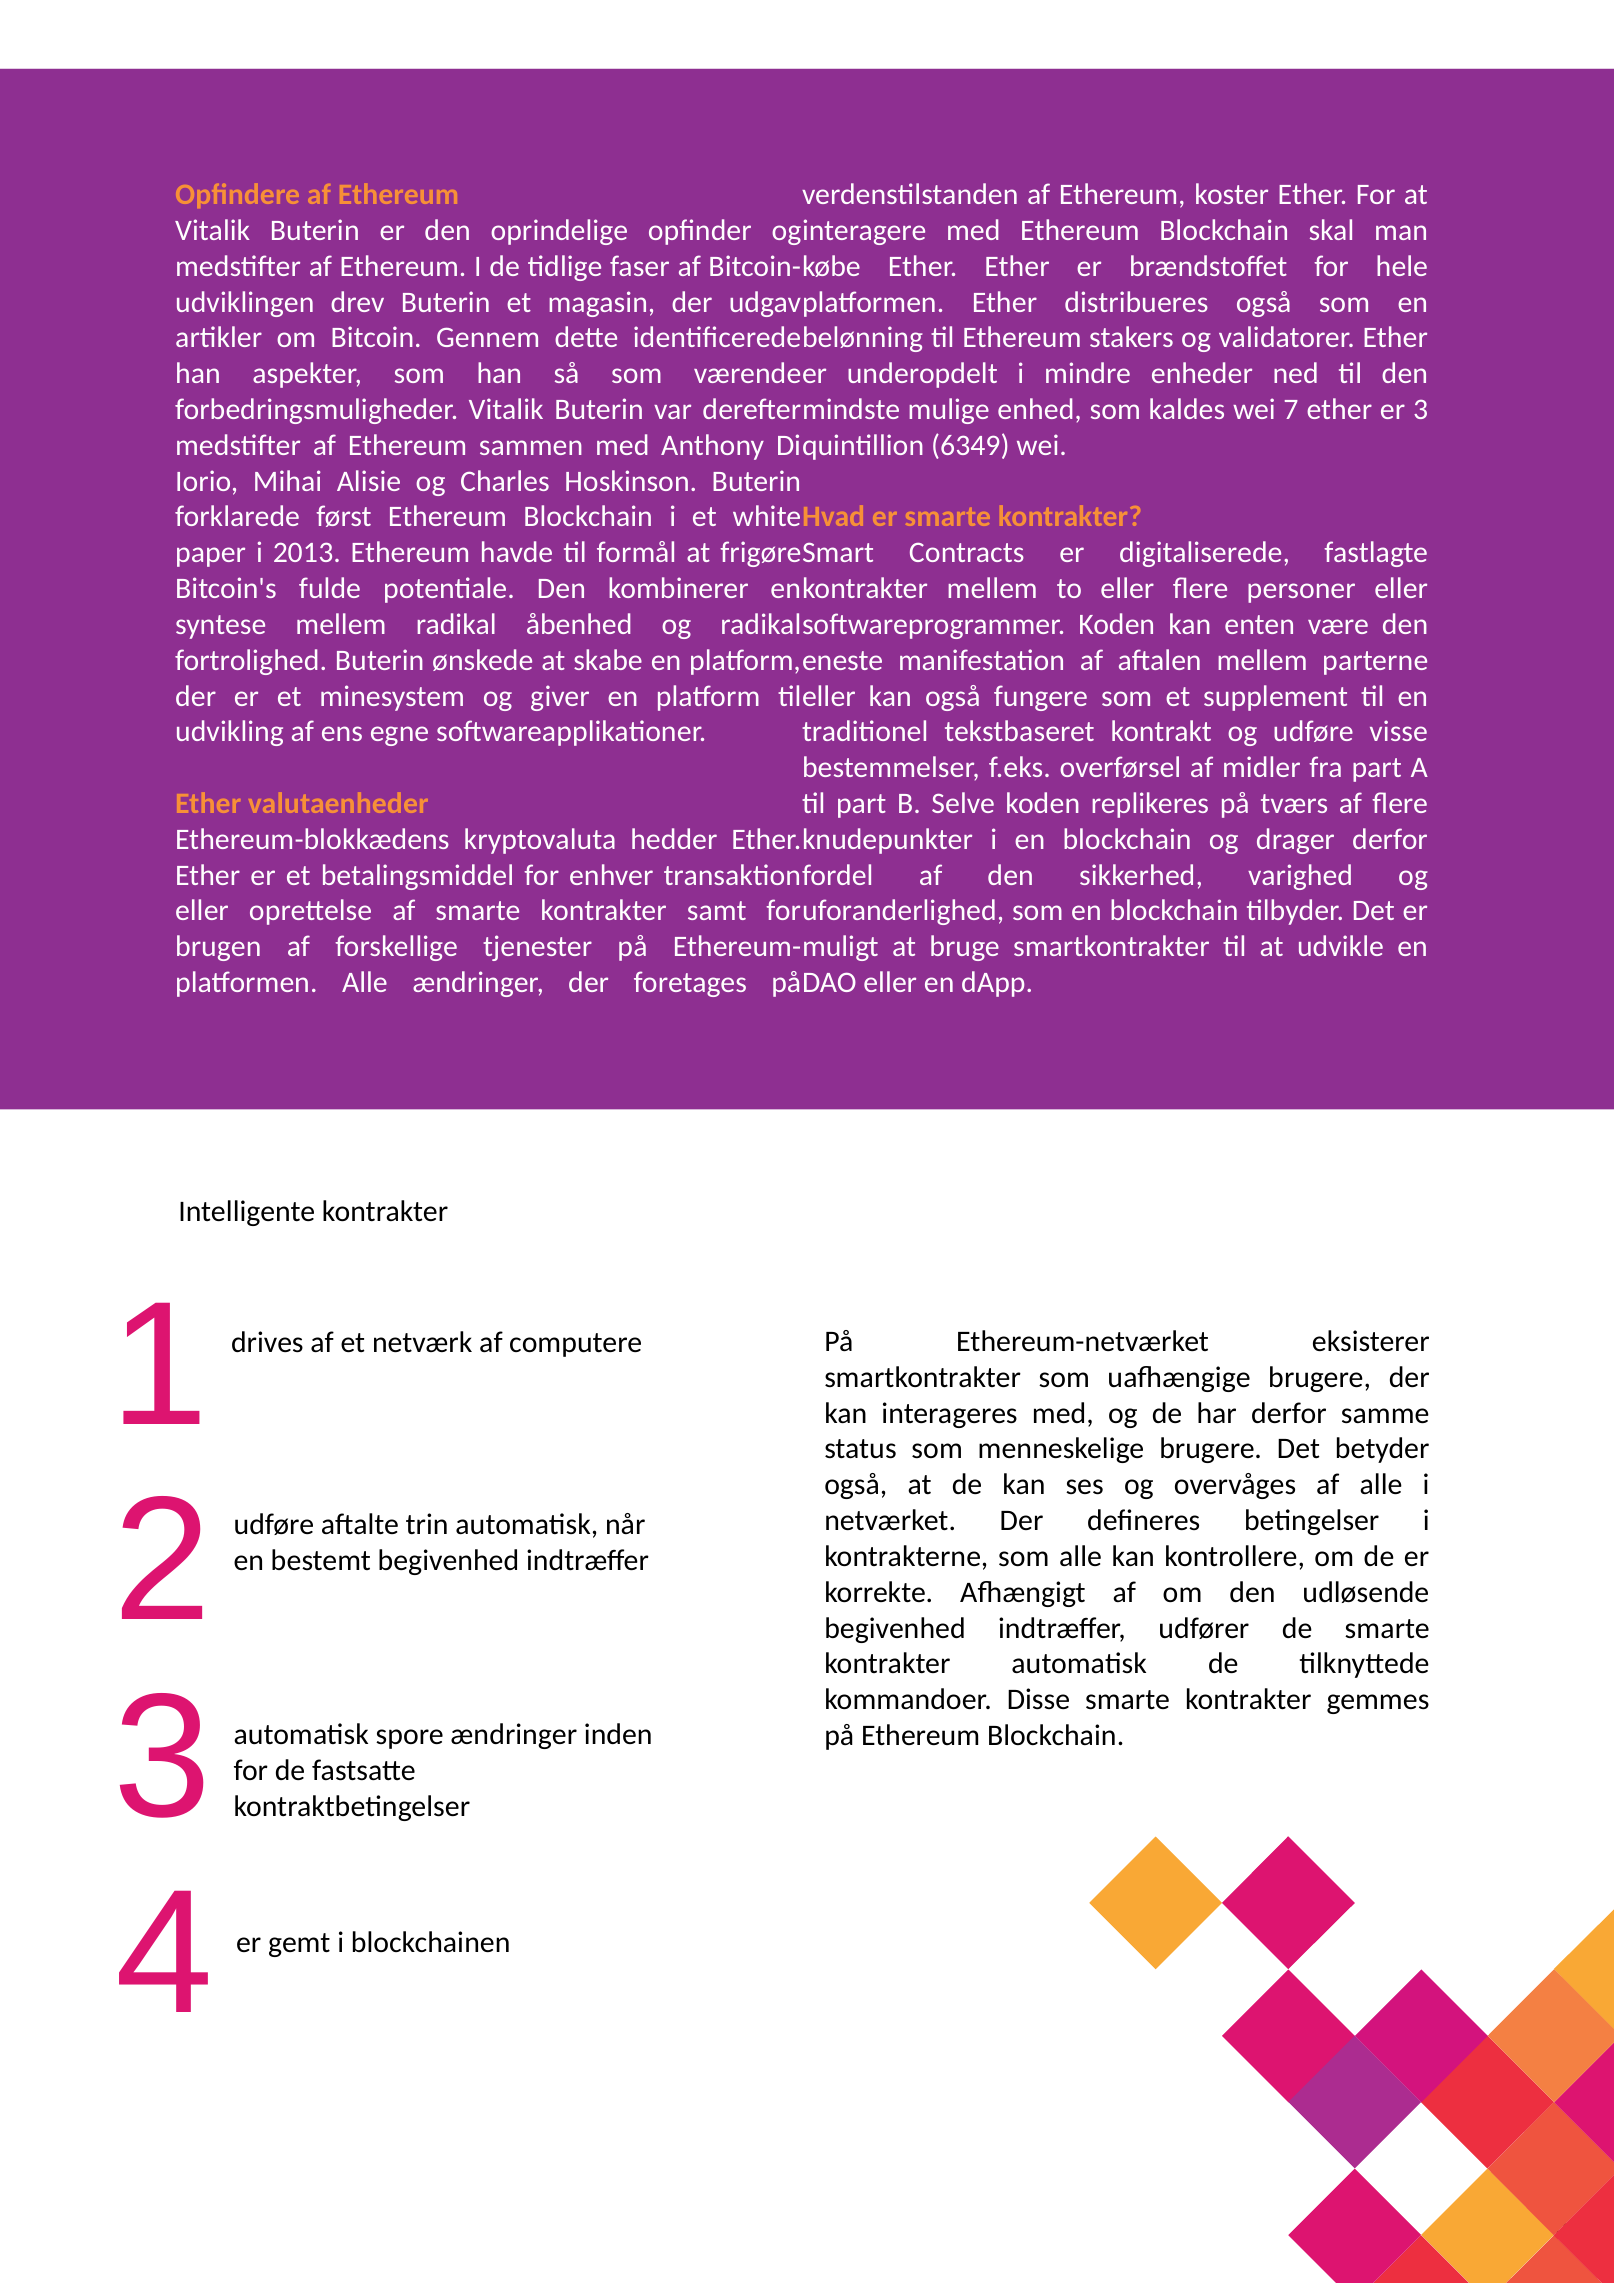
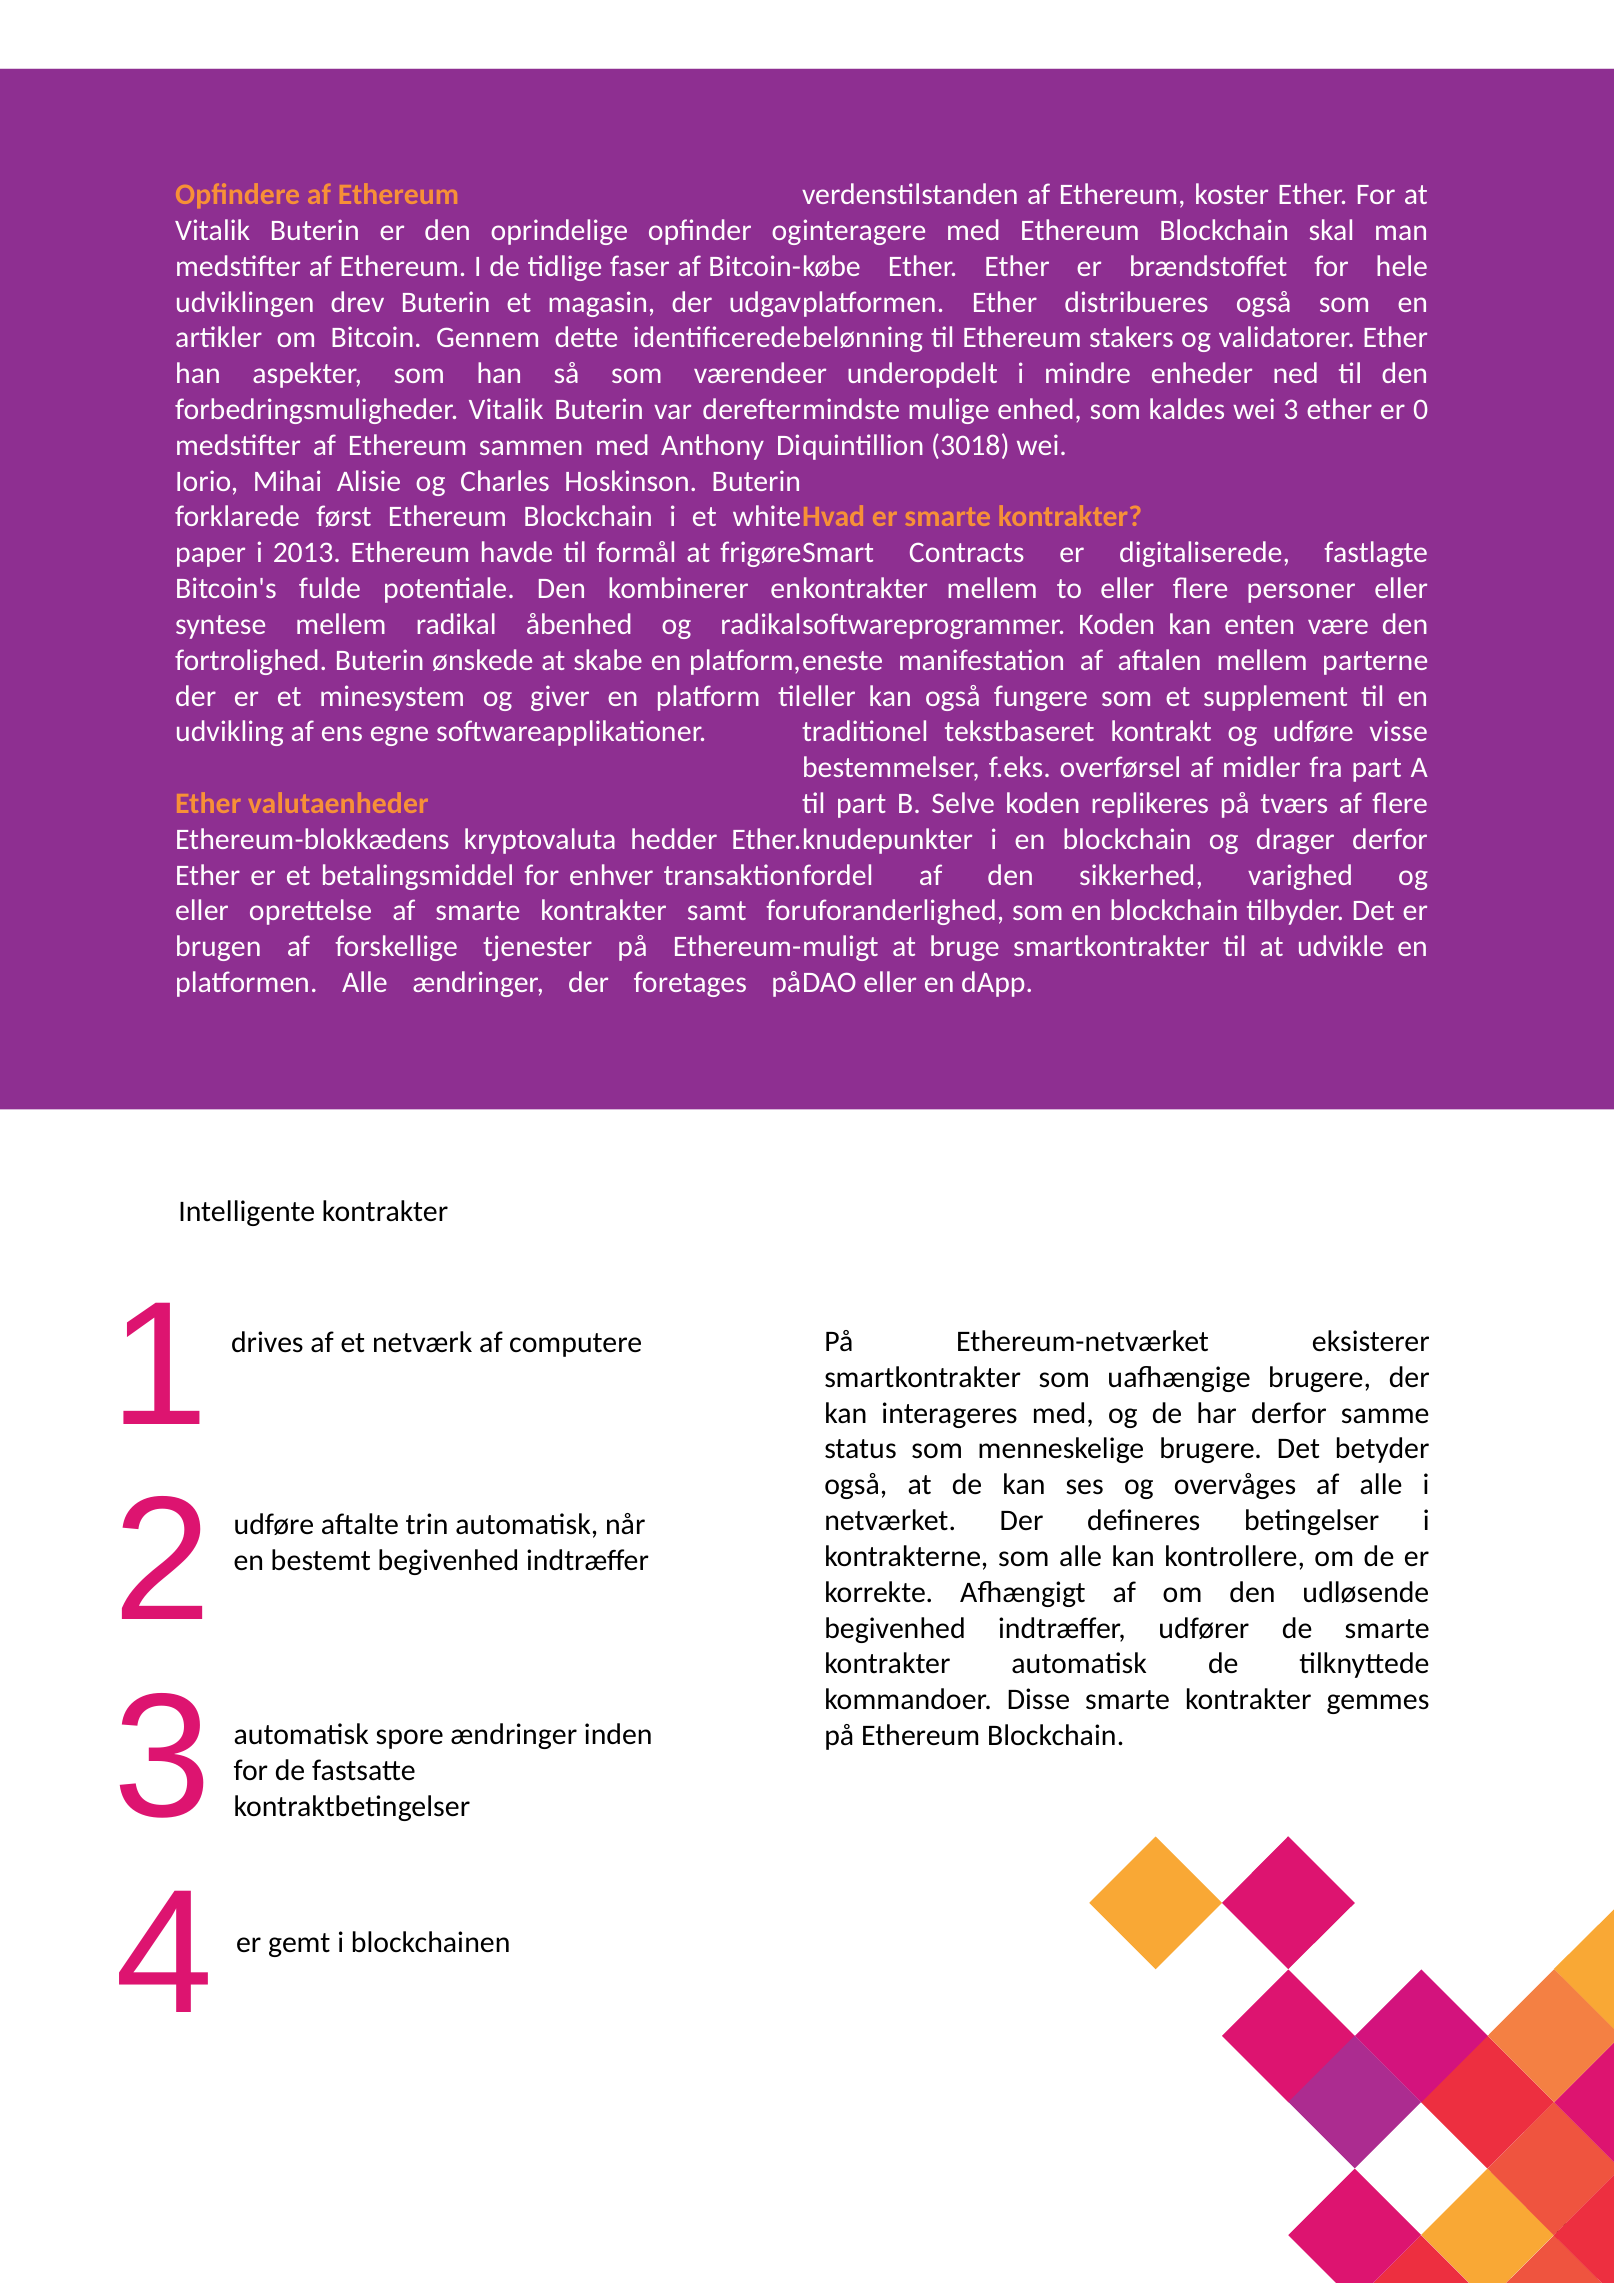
wei 7: 7 -> 3 (1291, 410)
er 3: 3 -> 0 (1421, 410)
6349: 6349 -> 3018 (970, 445)
